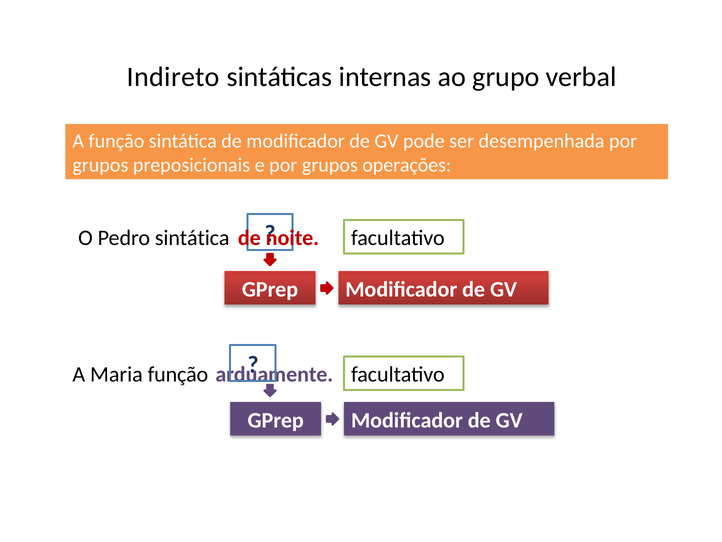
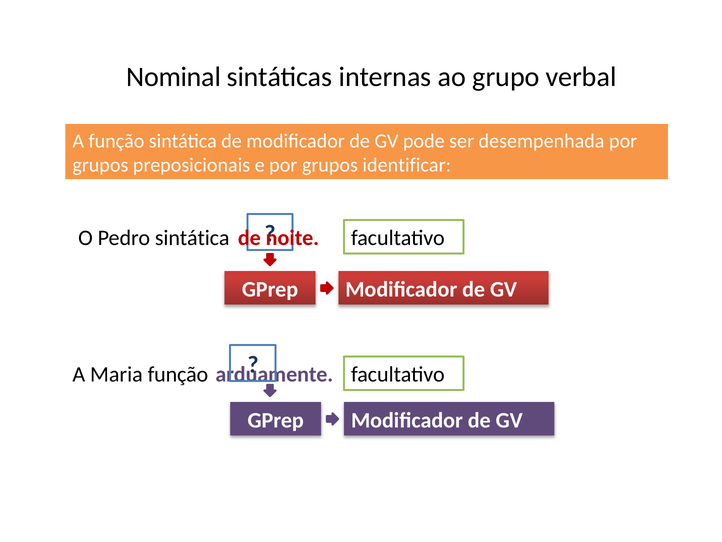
Indireto: Indireto -> Nominal (174, 77)
operações: operações -> identificar (407, 165)
